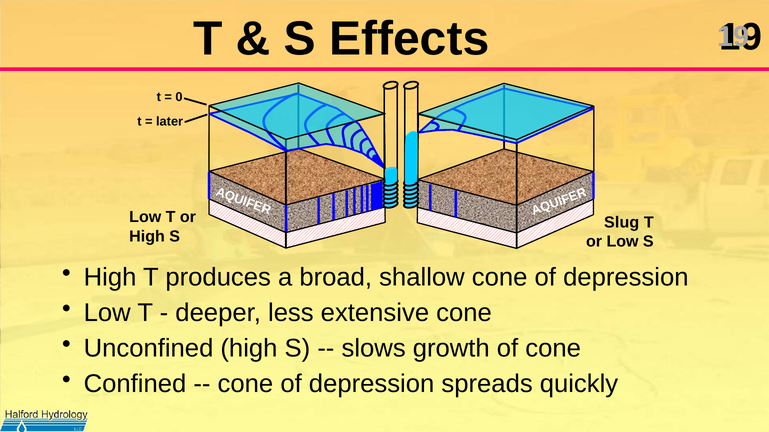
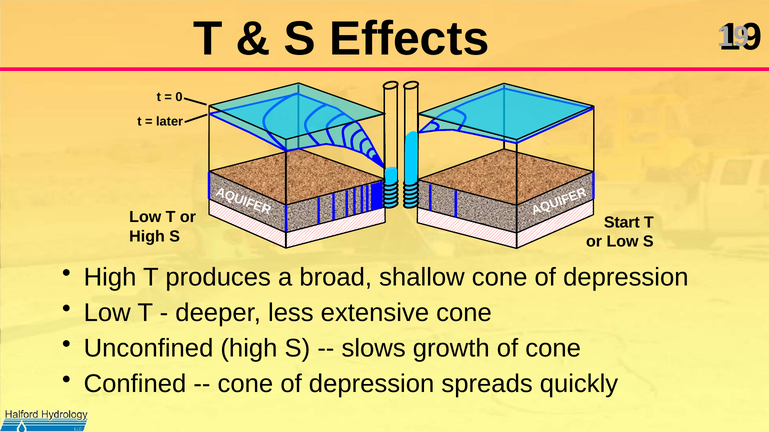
Slug: Slug -> Start (622, 223)
